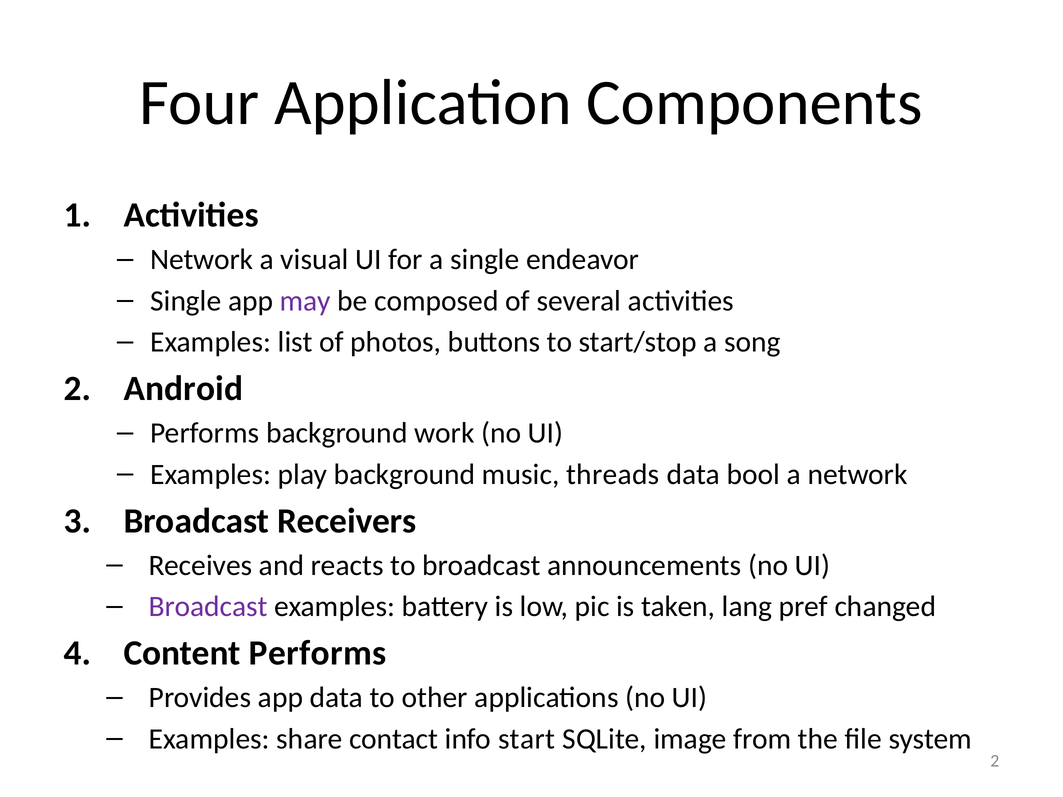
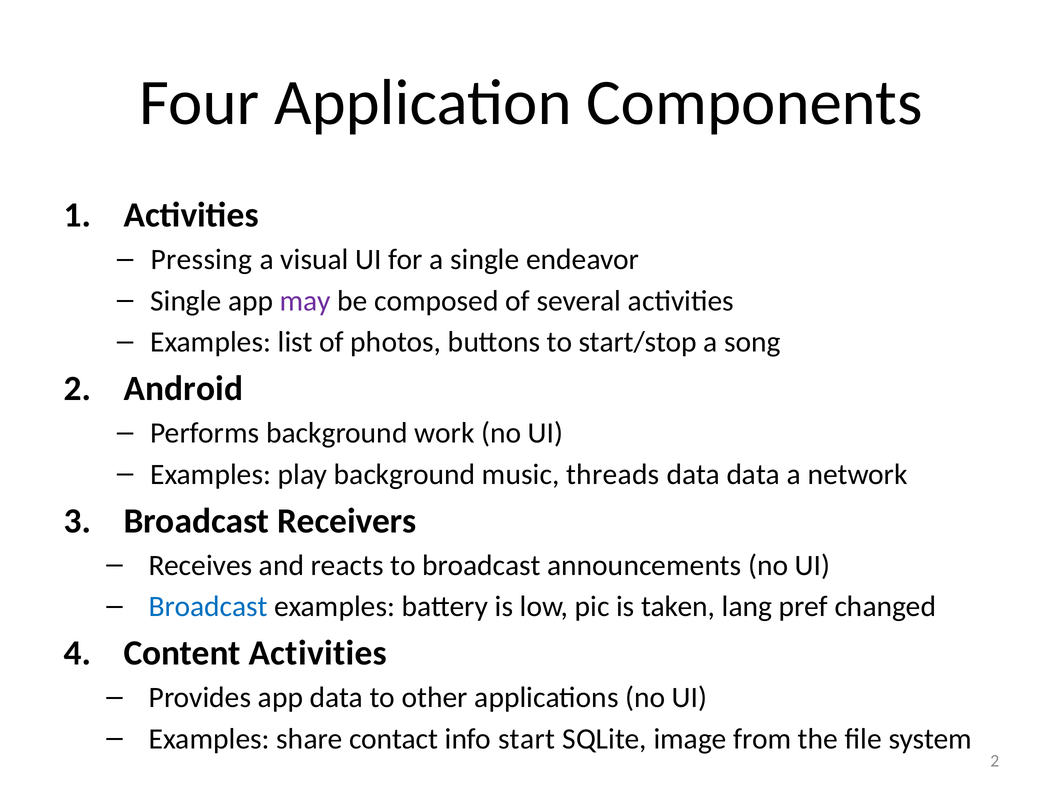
Network: Network -> Pressing (201, 260)
data bool: bool -> data (753, 475)
Broadcast colour: purple -> blue (208, 607)
Content Performs: Performs -> Activities (318, 653)
